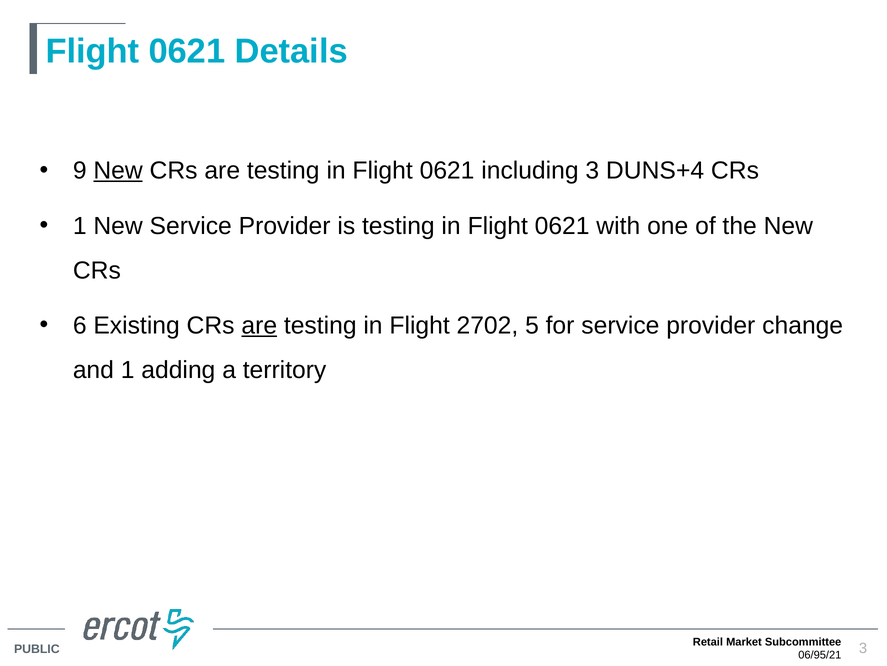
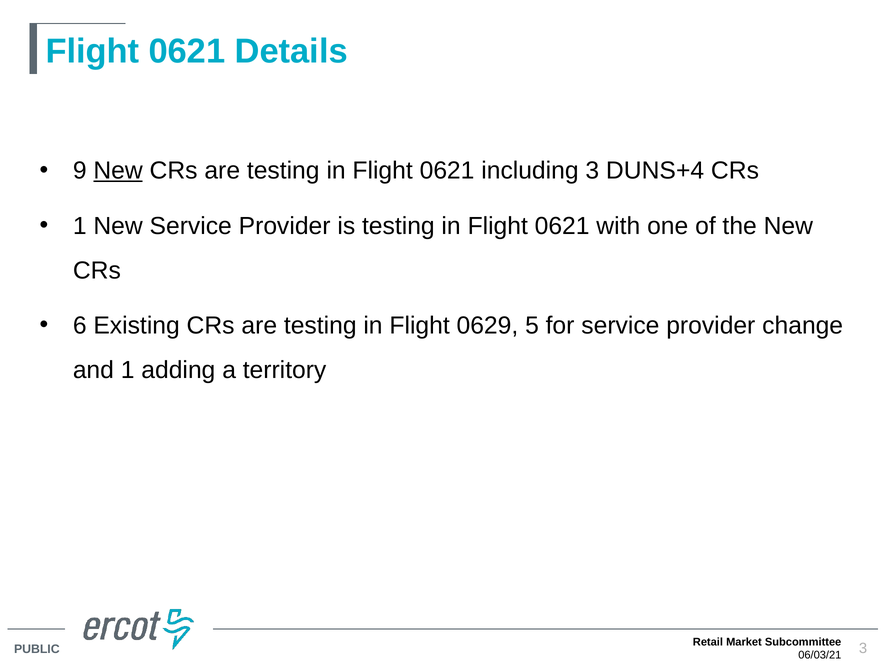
are underline: present -> none (259, 325)
2702: 2702 -> 0629 (487, 325)
06/95/21: 06/95/21 -> 06/03/21 (820, 655)
